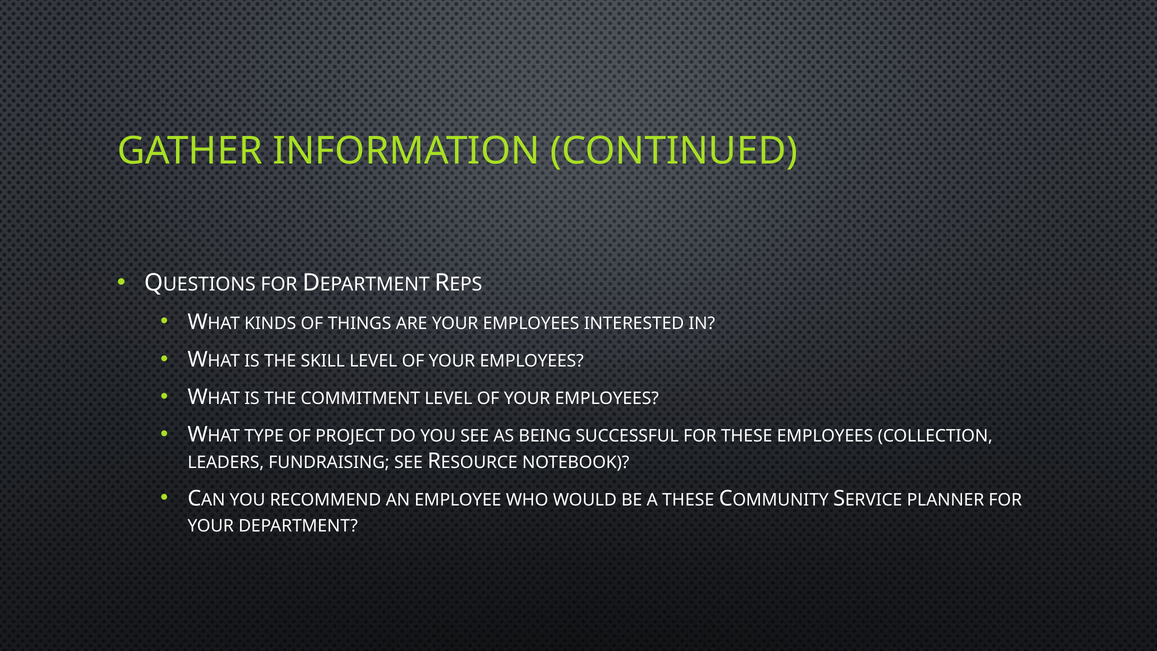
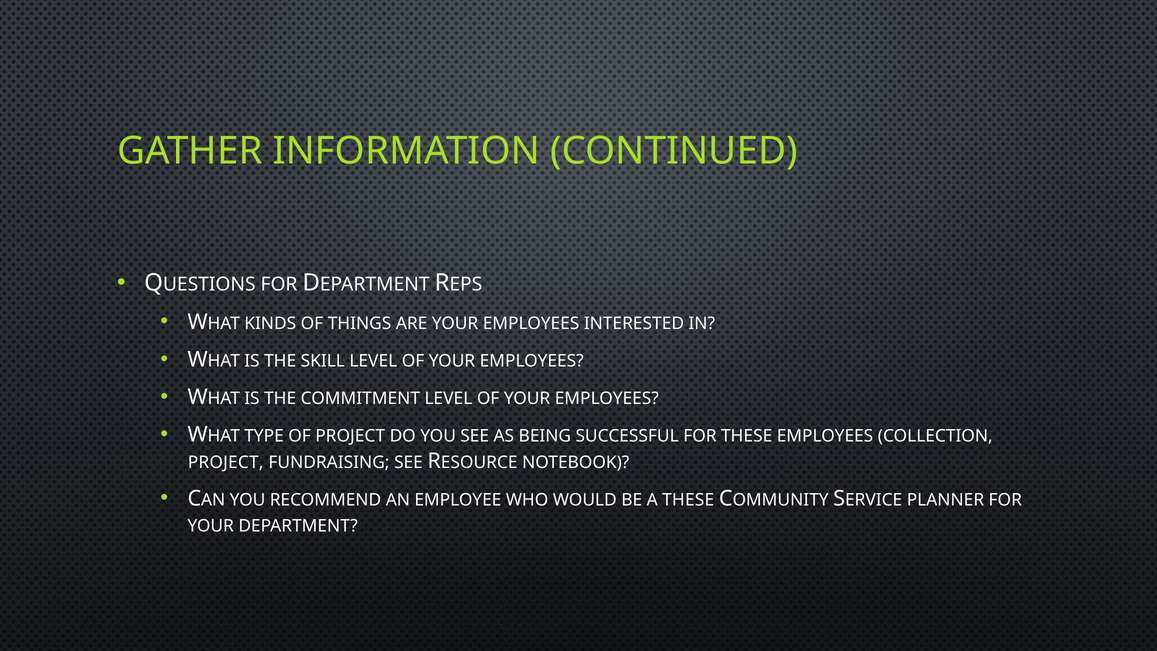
LEADERS: LEADERS -> PROJECT (226, 462)
